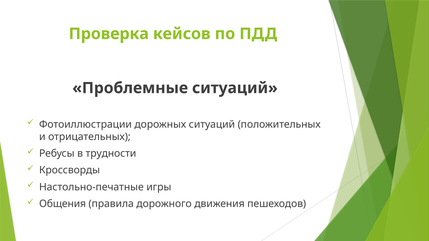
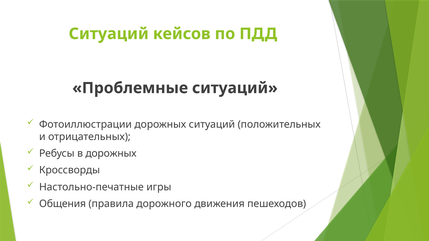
Проверка: Проверка -> Ситуаций (109, 34)
в трудности: трудности -> дорожных (111, 154)
